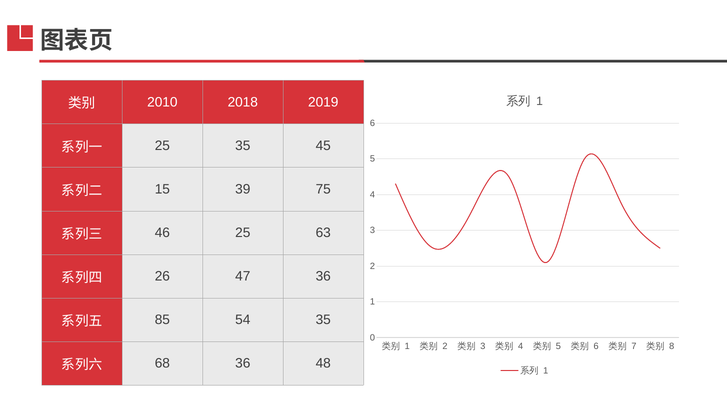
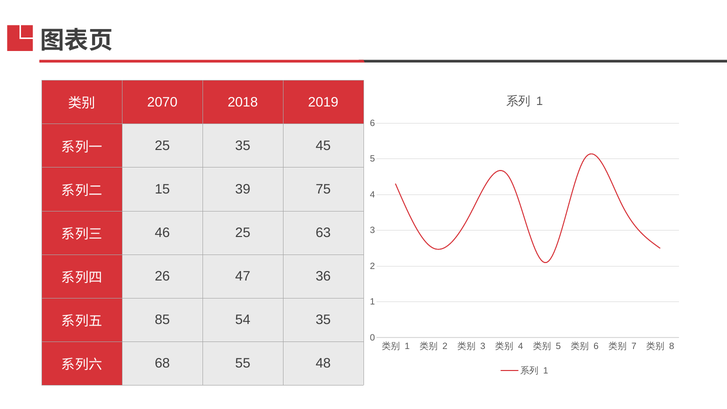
2010: 2010 -> 2070 (162, 102)
68 36: 36 -> 55 (243, 363)
